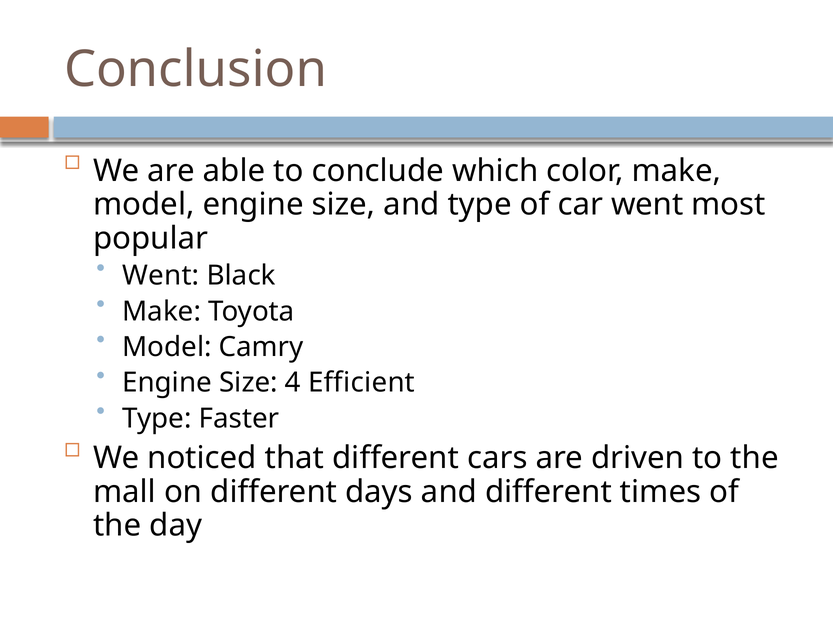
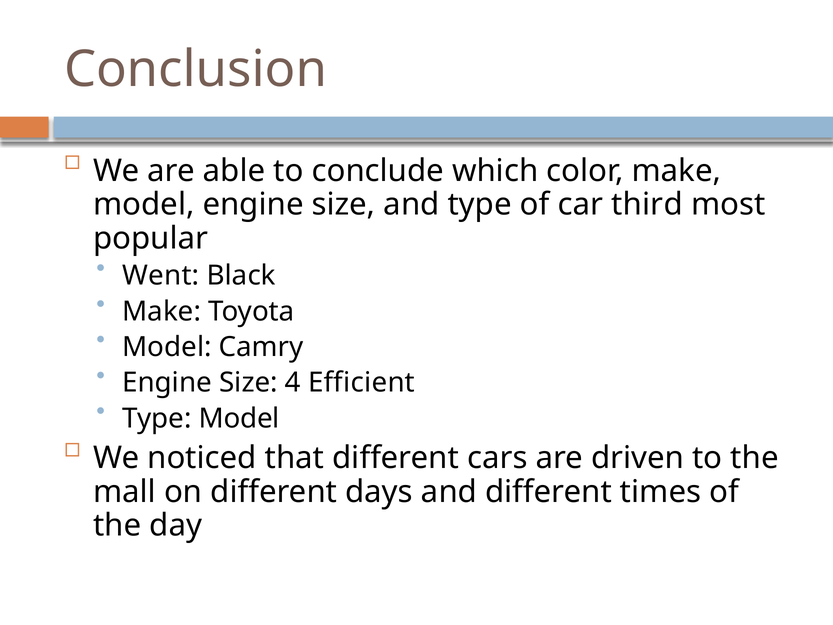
car went: went -> third (647, 205)
Type Faster: Faster -> Model (239, 418)
